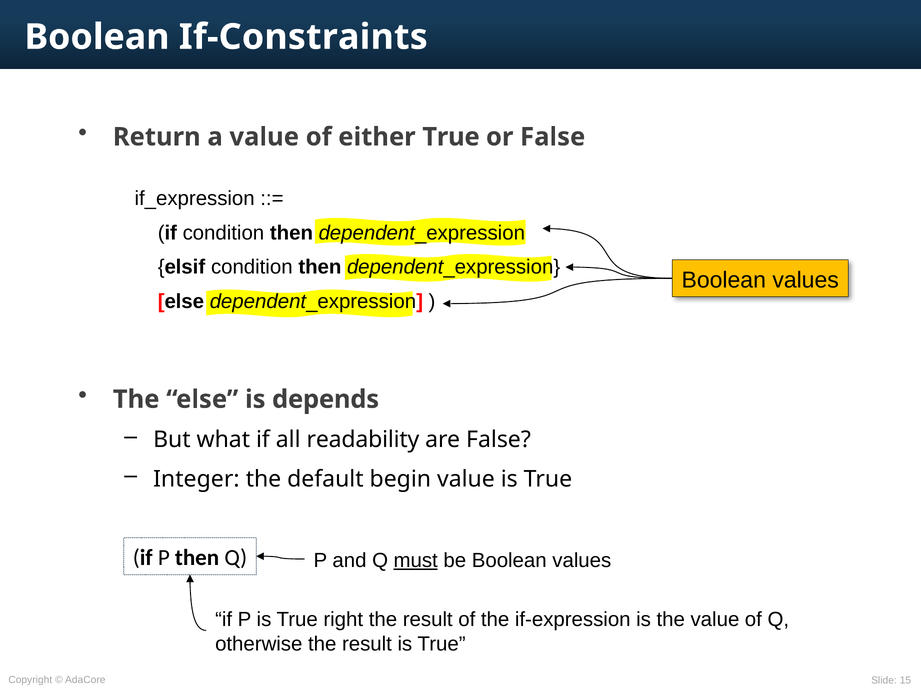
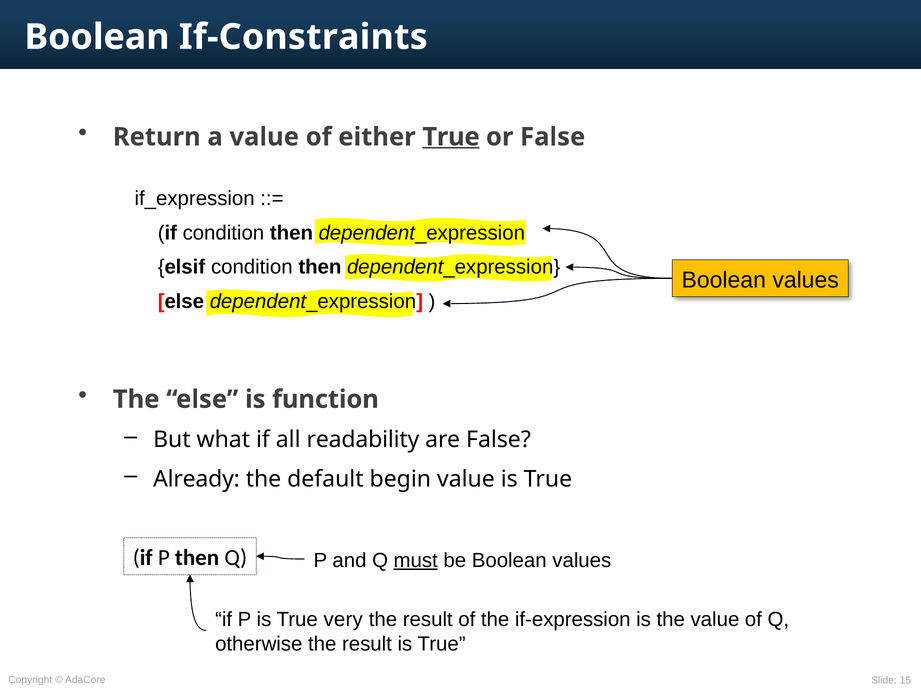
True underline: none -> present (451, 137)
depends: depends -> function (325, 399)
Integer: Integer -> Already (196, 479)
right: right -> very (343, 619)
